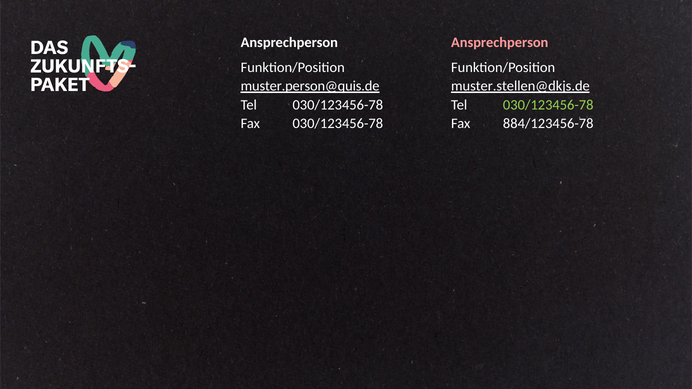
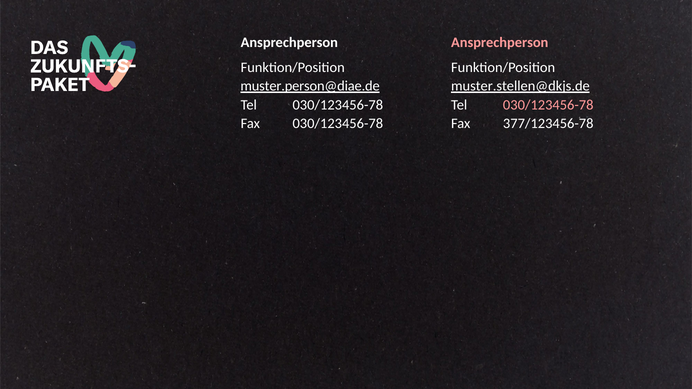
muster.person@quis.de: muster.person@quis.de -> muster.person@diae.de (310, 86)
030/123456-78 colour: light green -> pink (548, 105)
884/123456-78: 884/123456-78 -> 377/123456-78 (548, 124)
